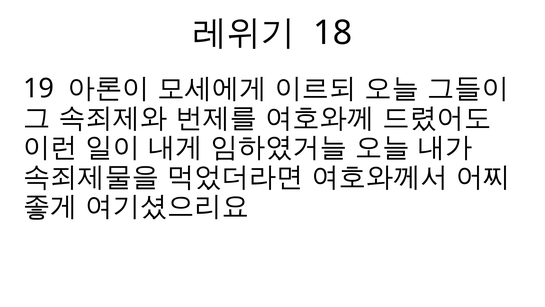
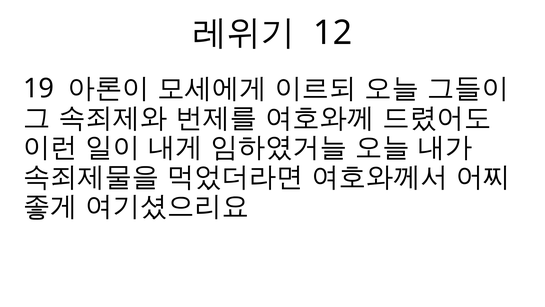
18: 18 -> 12 (333, 33)
